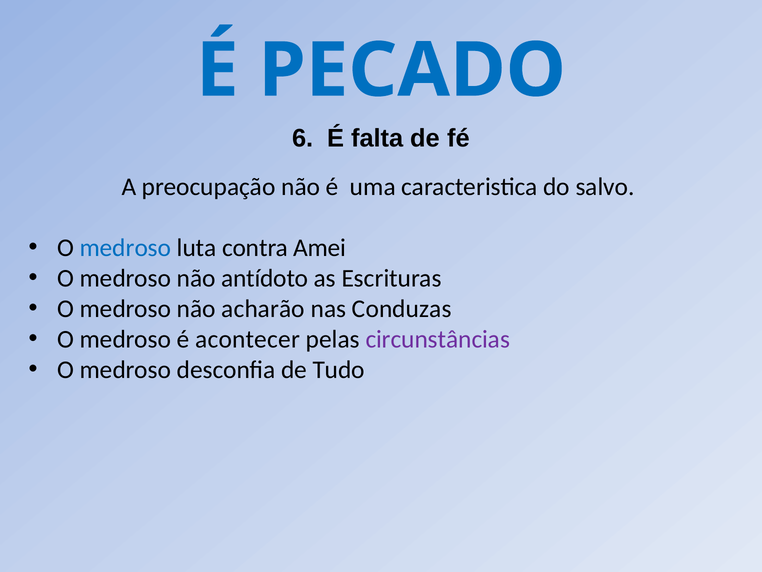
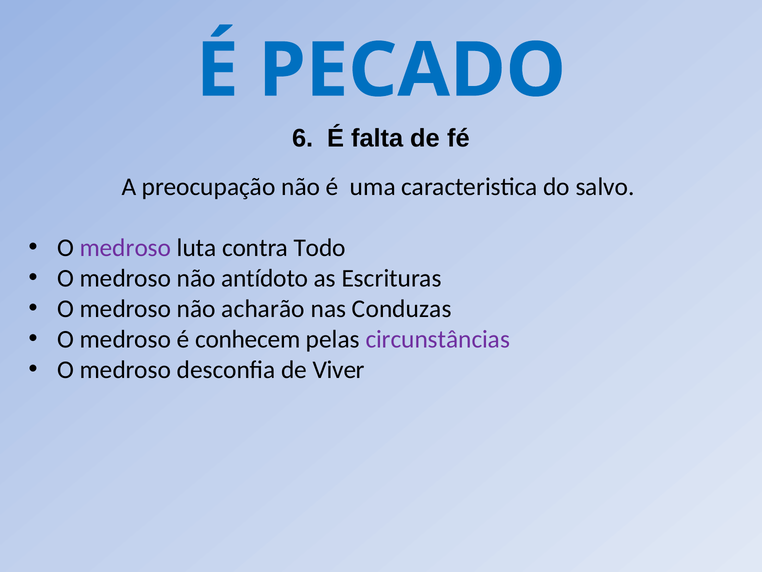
medroso colour: blue -> purple (125, 248)
Amei: Amei -> Todo (320, 248)
acontecer: acontecer -> conhecem (248, 339)
Tudo: Tudo -> Viver (339, 369)
